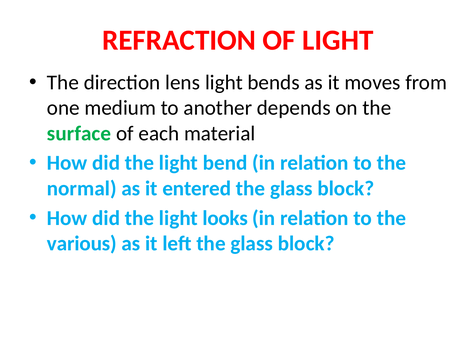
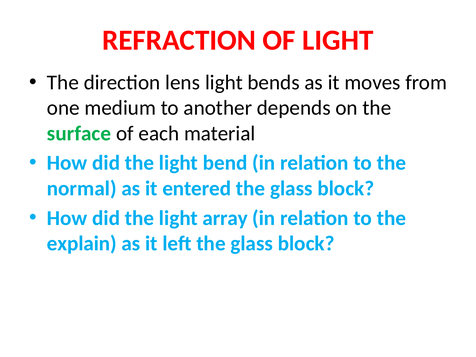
looks: looks -> array (225, 218)
various: various -> explain (82, 243)
